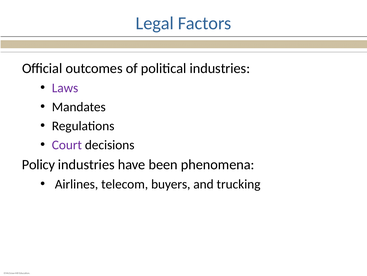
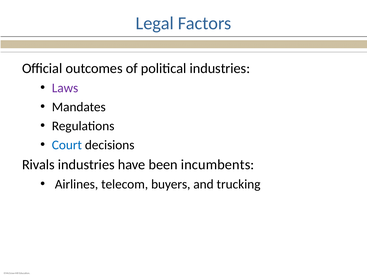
Court colour: purple -> blue (67, 145)
Policy: Policy -> Rivals (38, 164)
phenomena: phenomena -> incumbents (218, 164)
